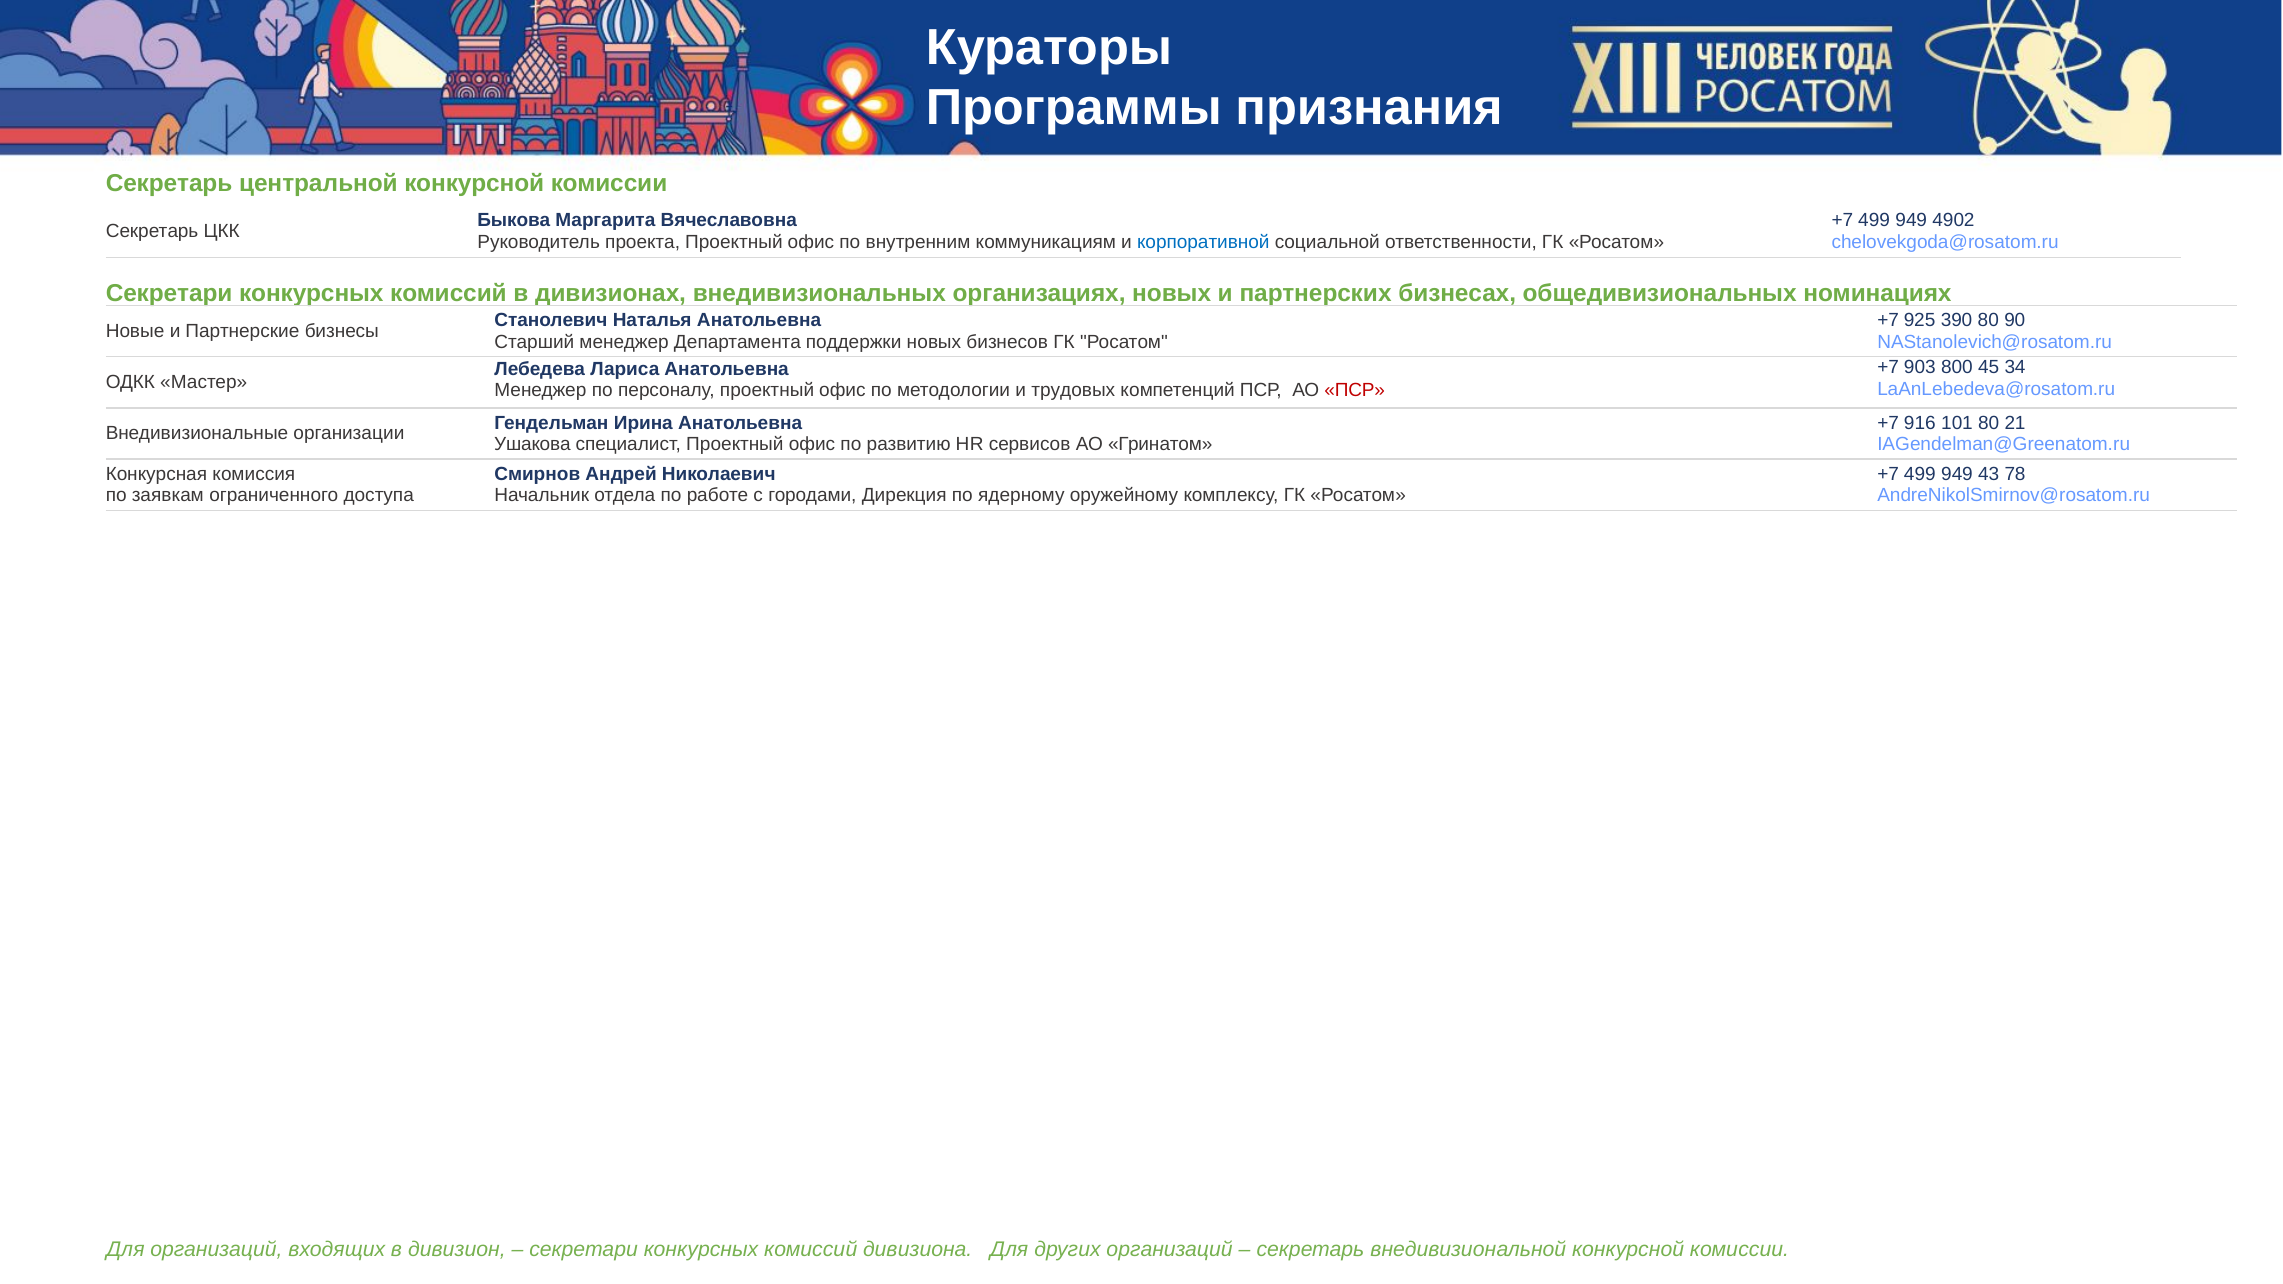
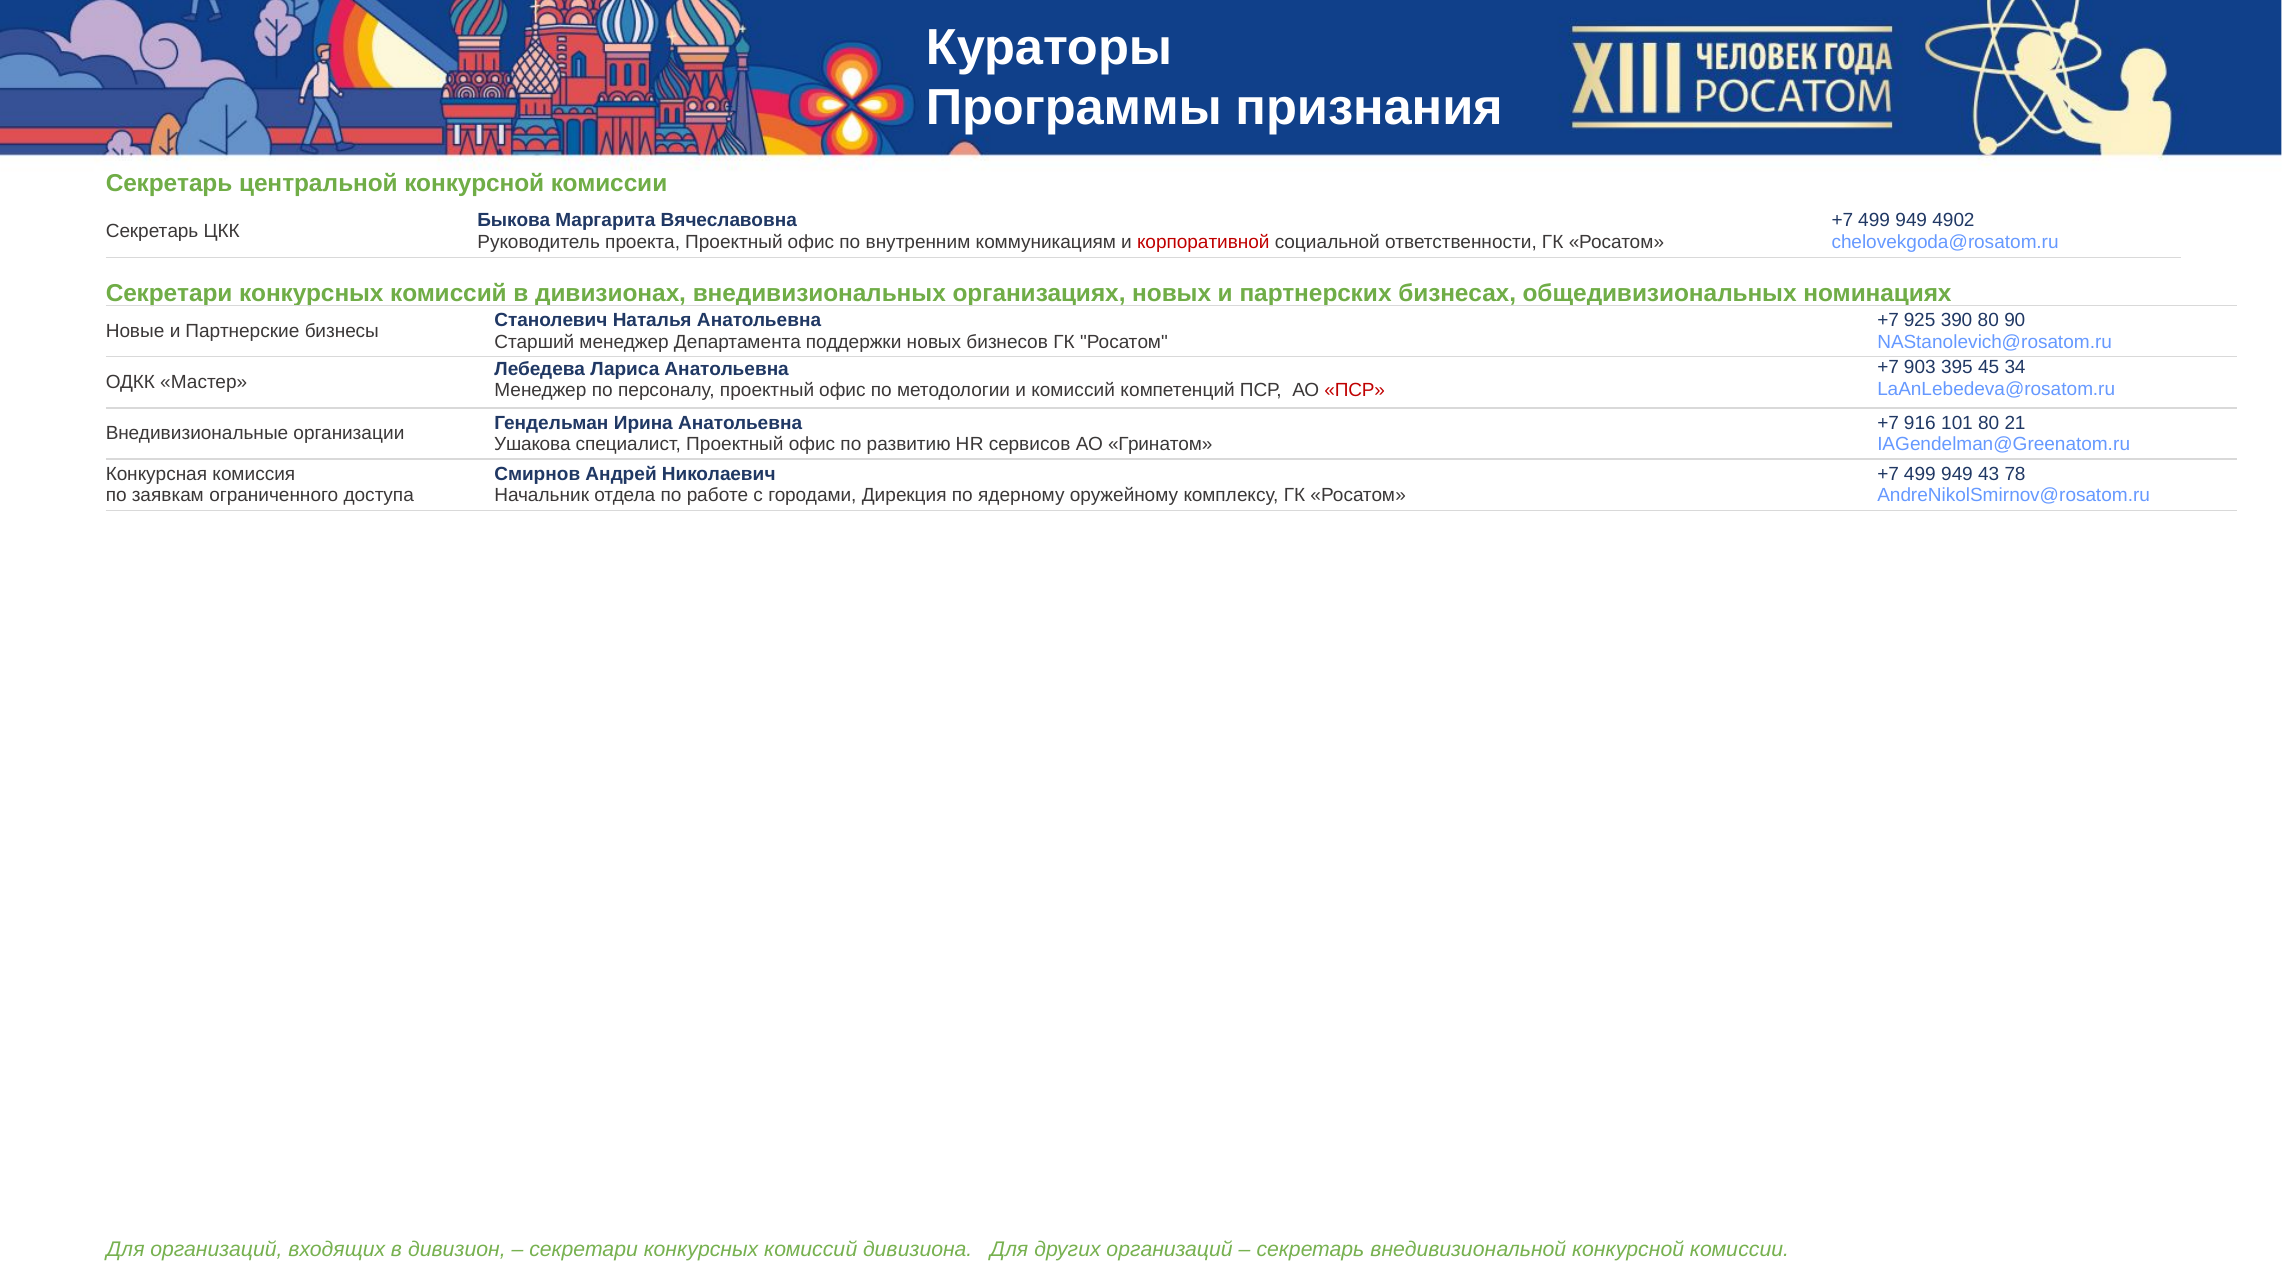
корпоративной colour: blue -> red (1203, 242)
800: 800 -> 395 (1957, 368)
и трудовых: трудовых -> комиссий (1073, 390)
